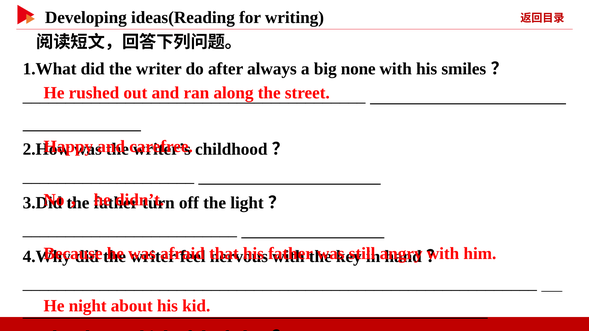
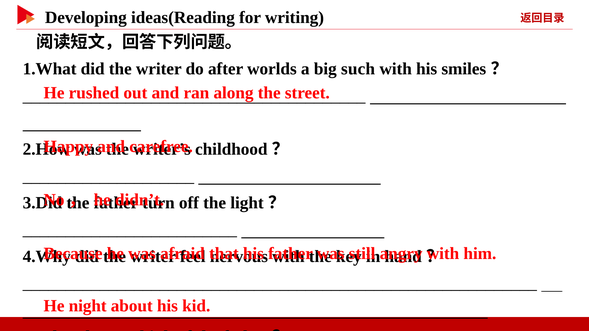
always: always -> worlds (272, 69)
none: none -> such (358, 69)
